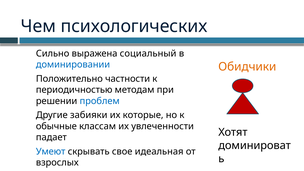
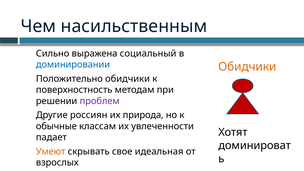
психологических: психологических -> насильственным (134, 26)
Положительно частности: частности -> обидчики (128, 79)
периодичностью: периодичностью -> поверхностность (74, 90)
проблем colour: blue -> purple (100, 101)
забияки: забияки -> россиян (89, 115)
которые: которые -> природа (143, 115)
Умеют colour: blue -> orange (51, 152)
